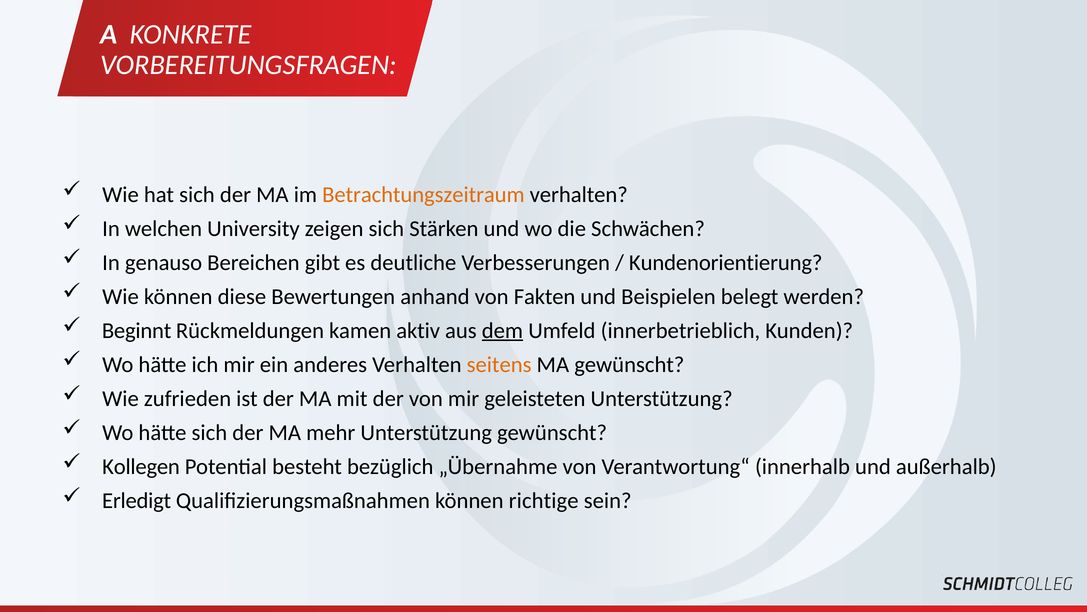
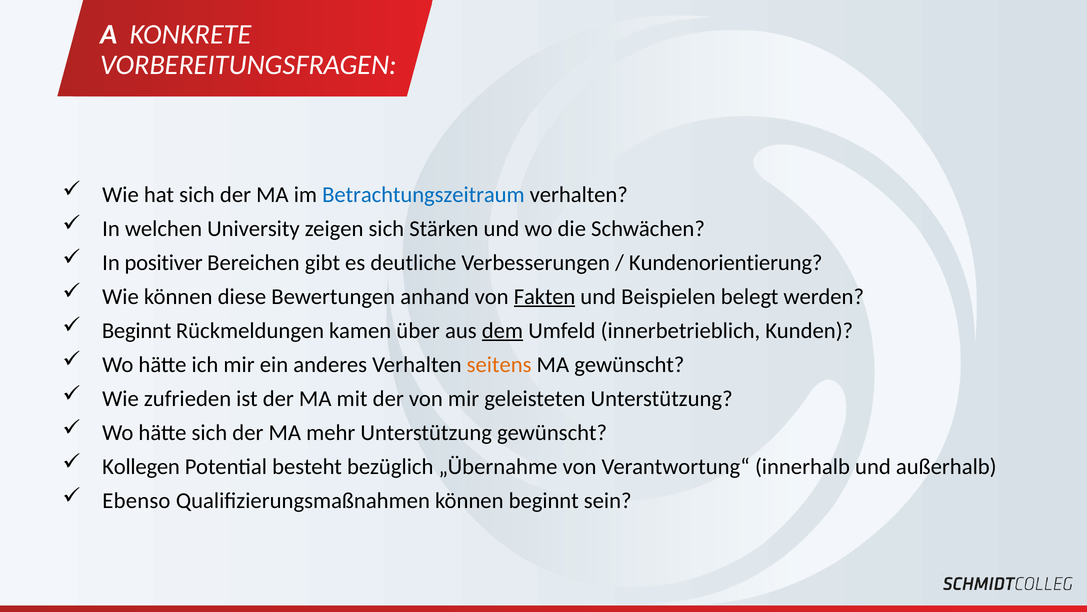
Betrachtungszeitraum colour: orange -> blue (423, 194)
genauso: genauso -> positiver (164, 262)
Fakten underline: none -> present (545, 296)
aktiv: aktiv -> über (418, 330)
Erledigt: Erledigt -> Ebenso (136, 500)
können richtige: richtige -> beginnt (544, 500)
